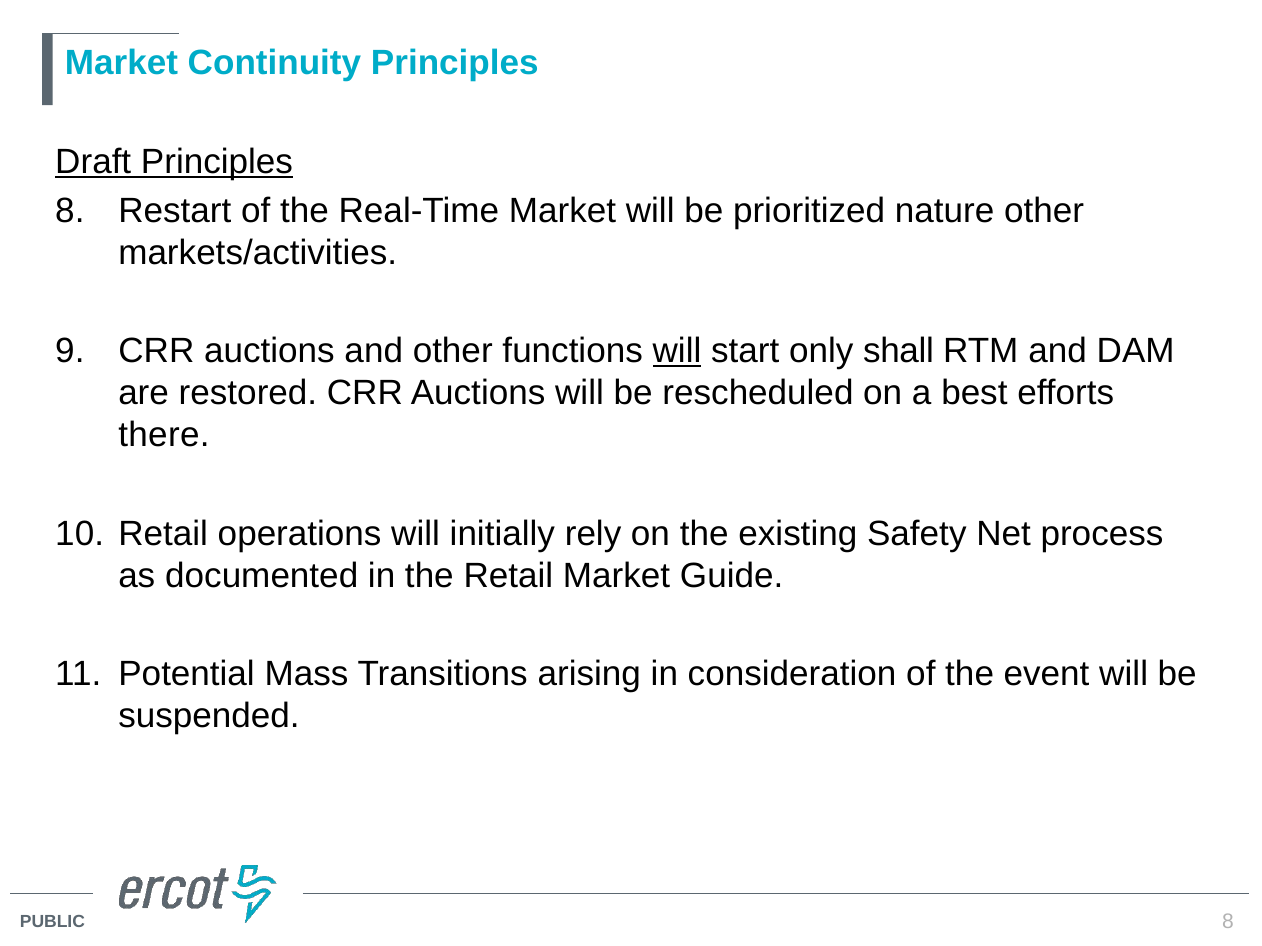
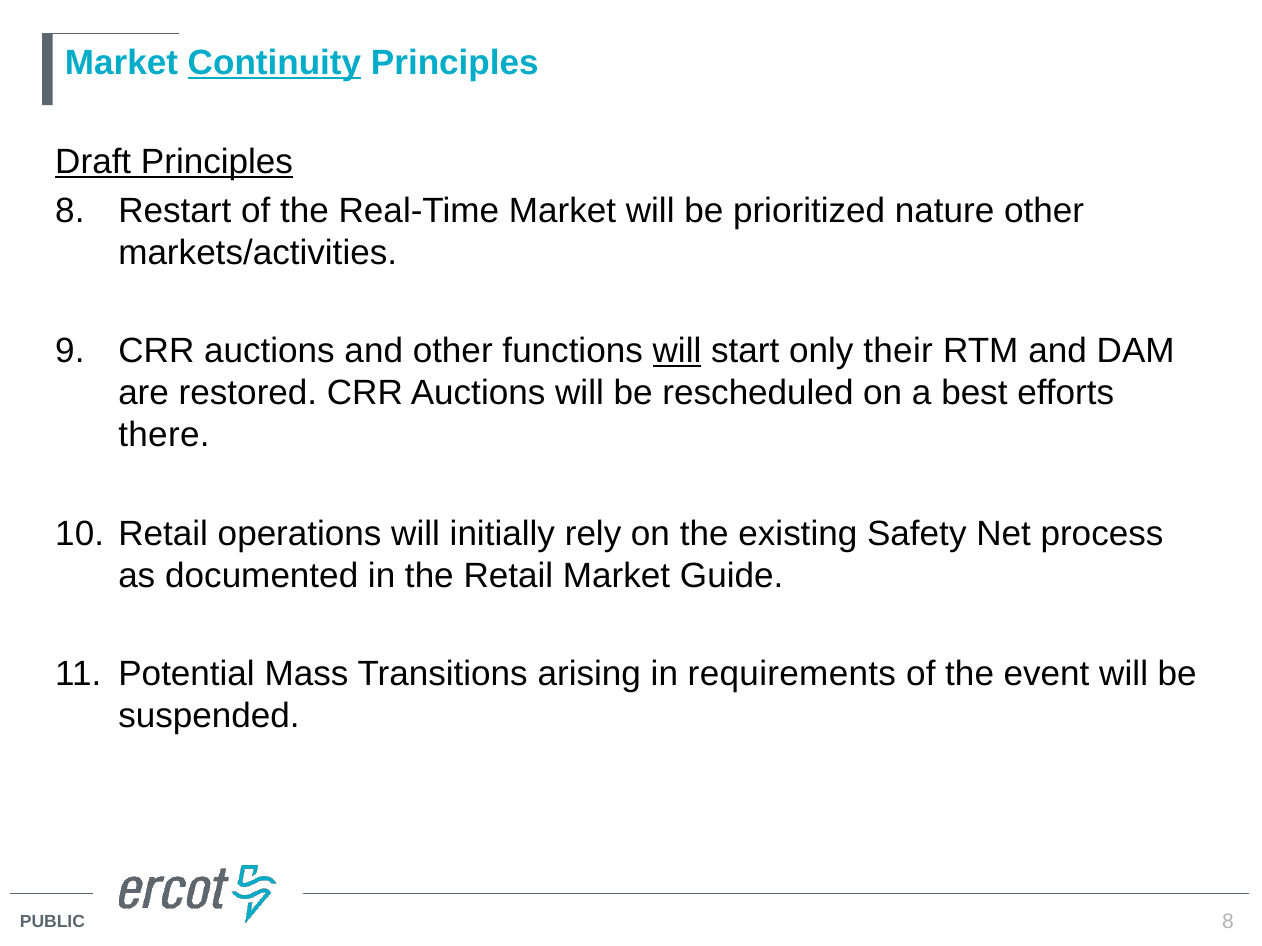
Continuity underline: none -> present (274, 63)
shall: shall -> their (898, 351)
consideration: consideration -> requirements (792, 674)
